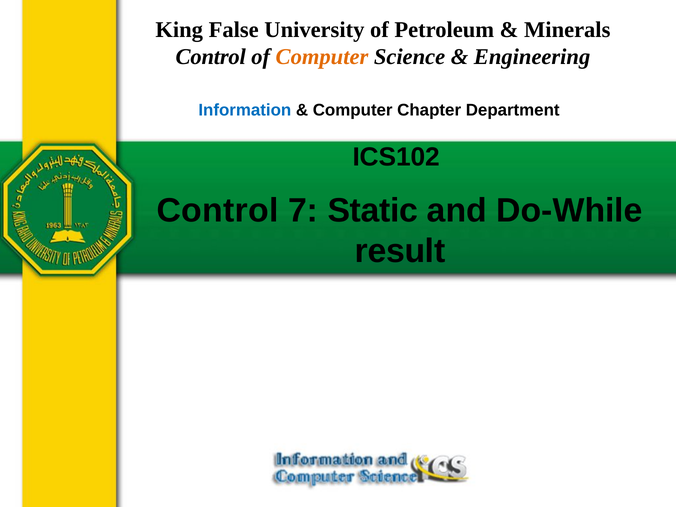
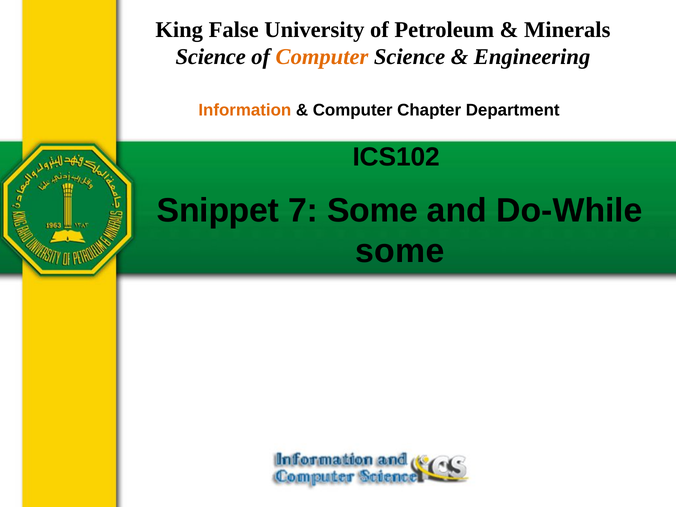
Control: Control -> Science (211, 57)
Information colour: blue -> orange (245, 110)
Control: Control -> Snippet (218, 211)
7 Static: Static -> Some (373, 211)
result: result -> some (400, 251)
